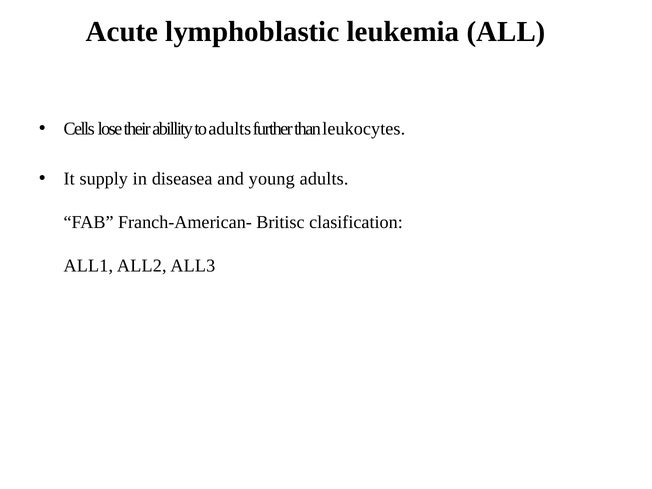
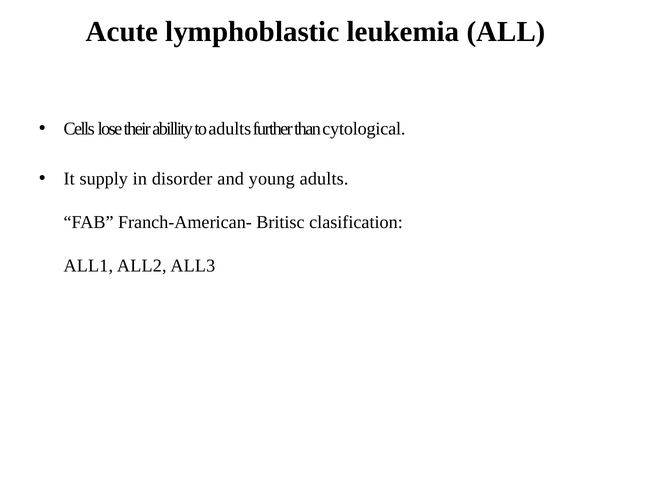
leukocytes: leukocytes -> cytological (364, 129)
diseasea: diseasea -> disorder (182, 179)
